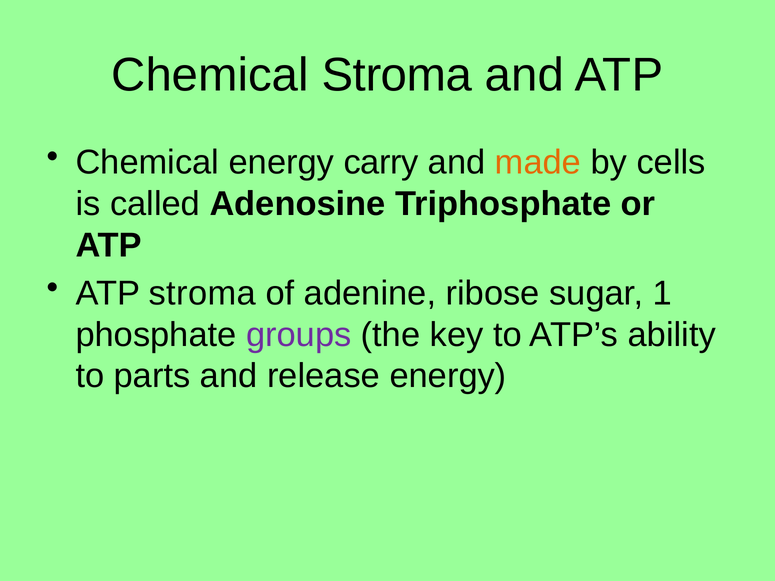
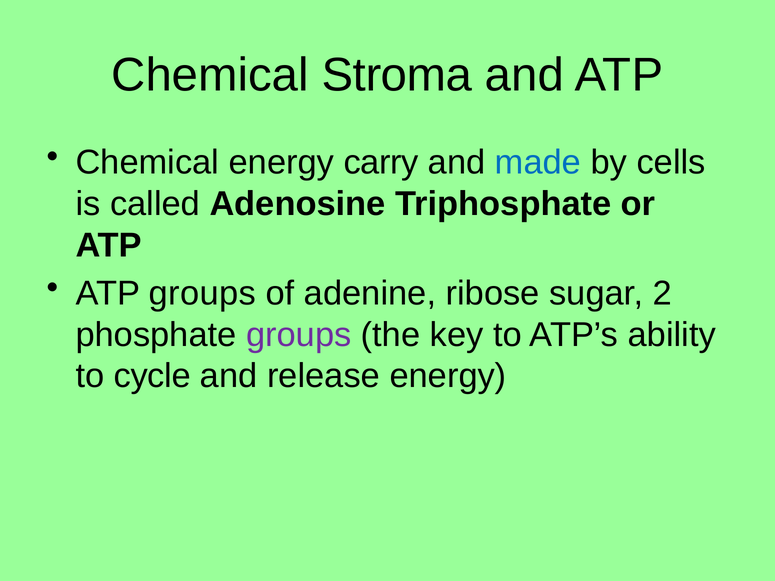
made colour: orange -> blue (538, 163)
ATP stroma: stroma -> groups (202, 294)
1: 1 -> 2 (662, 294)
parts: parts -> cycle (152, 376)
